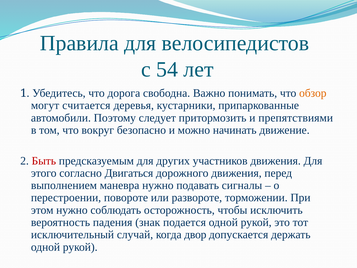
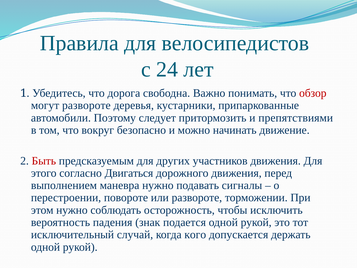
54: 54 -> 24 (167, 69)
обзор colour: orange -> red (313, 93)
могут считается: считается -> развороте (86, 105)
двор: двор -> кого (195, 234)
